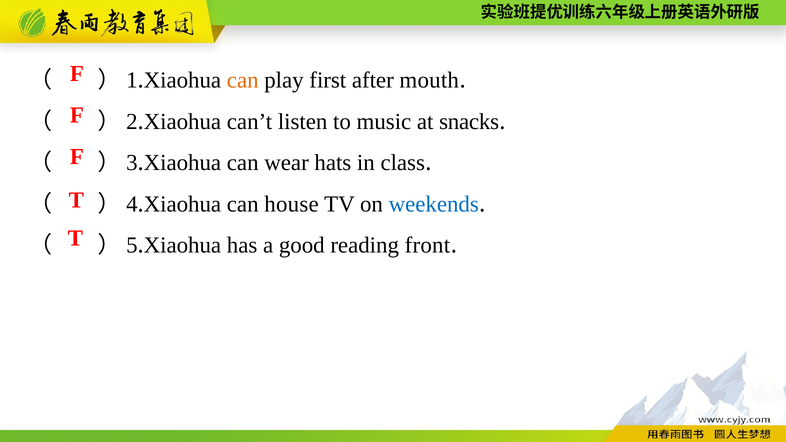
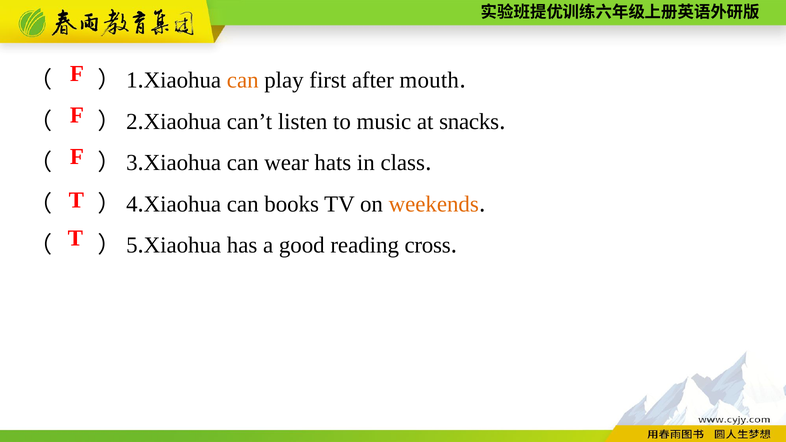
house: house -> books (292, 204)
weekends colour: blue -> orange (434, 204)
front: front -> cross (428, 245)
